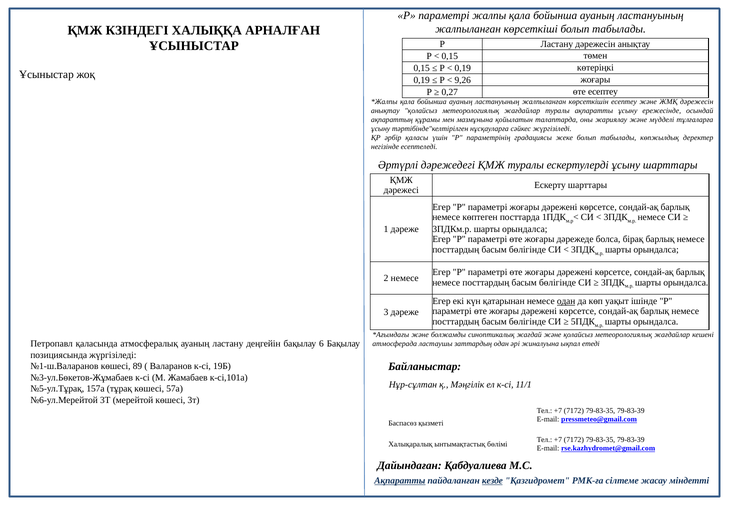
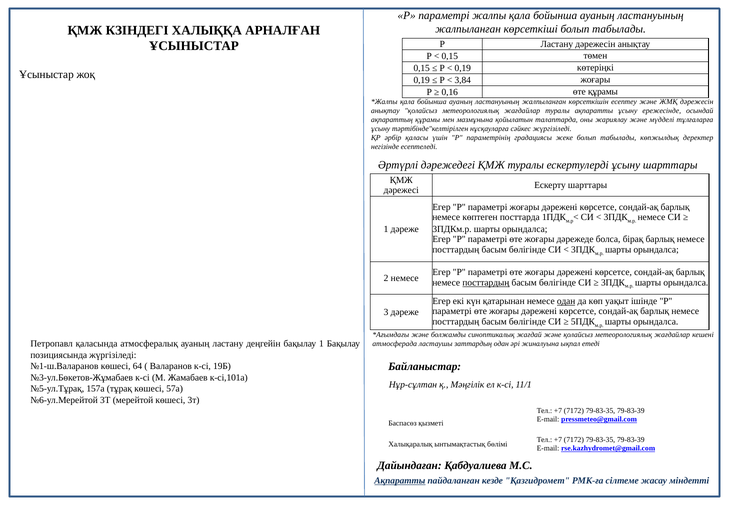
9,26: 9,26 -> 3,84 (463, 80)
0,27: 0,27 -> 0,16 (450, 92)
өте есептеу: есептеу -> құрамы (603, 92)
посттардың underline: none -> present (486, 282)
бақылау 6: 6 -> 1 (321, 344)
89: 89 -> 64 (137, 366)
кезде underline: present -> none (492, 481)
